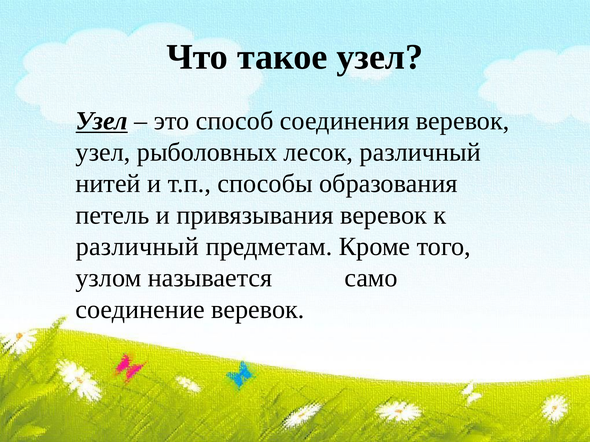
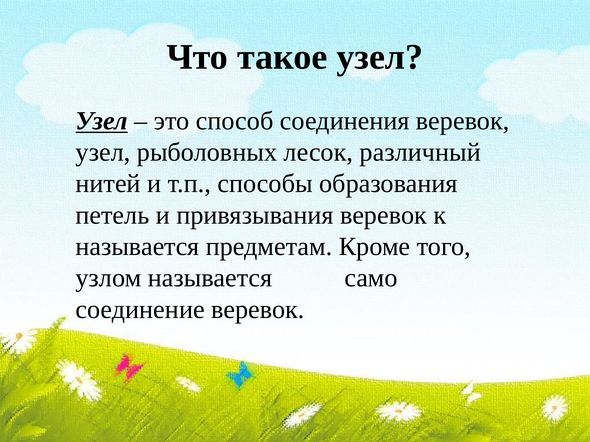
различный: различный -> называется (137, 247)
